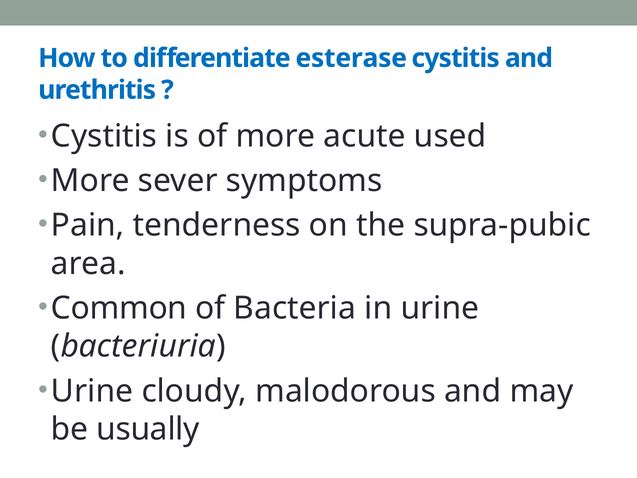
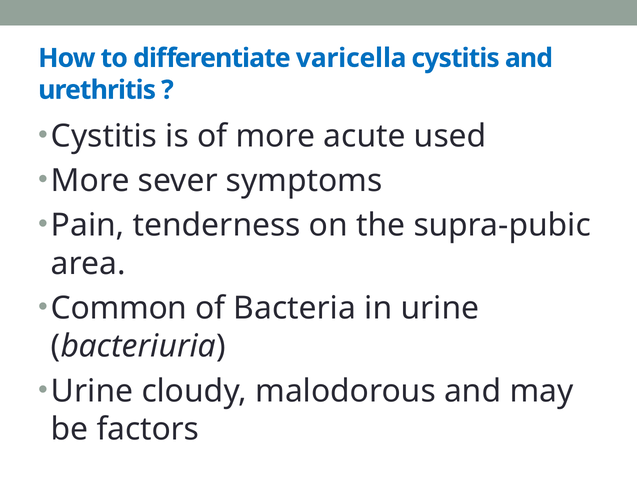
esterase: esterase -> varicella (351, 58)
usually: usually -> factors (148, 429)
